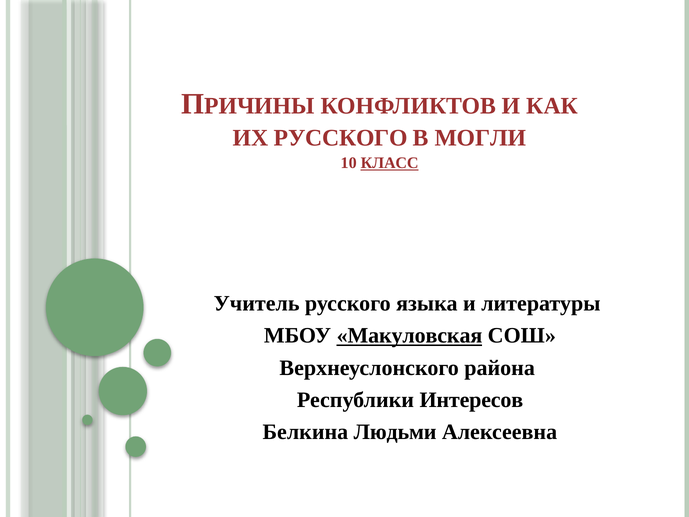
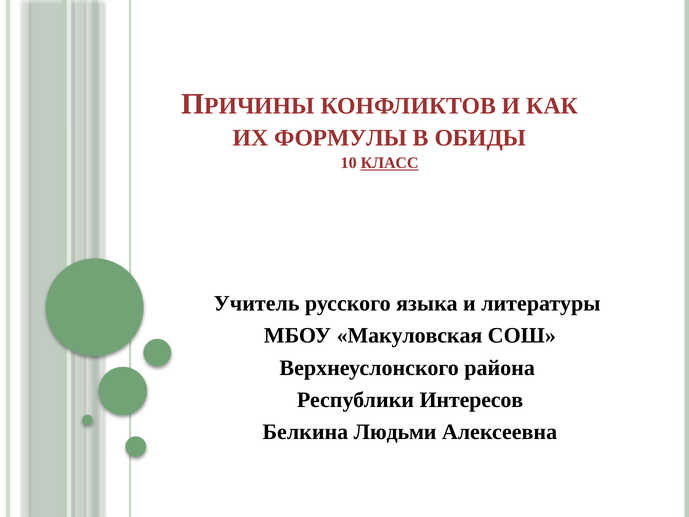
ИХ РУССКОГО: РУССКОГО -> ФОРМУЛЫ (341, 138)
МОГЛИ: МОГЛИ -> ОБИДЫ (480, 138)
Макуловская underline: present -> none (409, 336)
